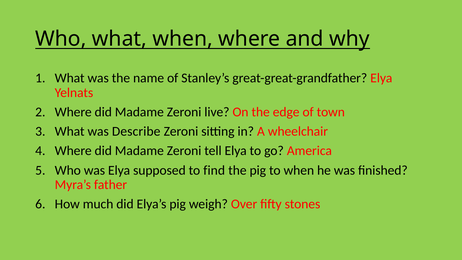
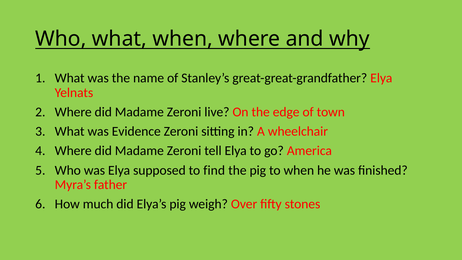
Describe: Describe -> Evidence (136, 131)
